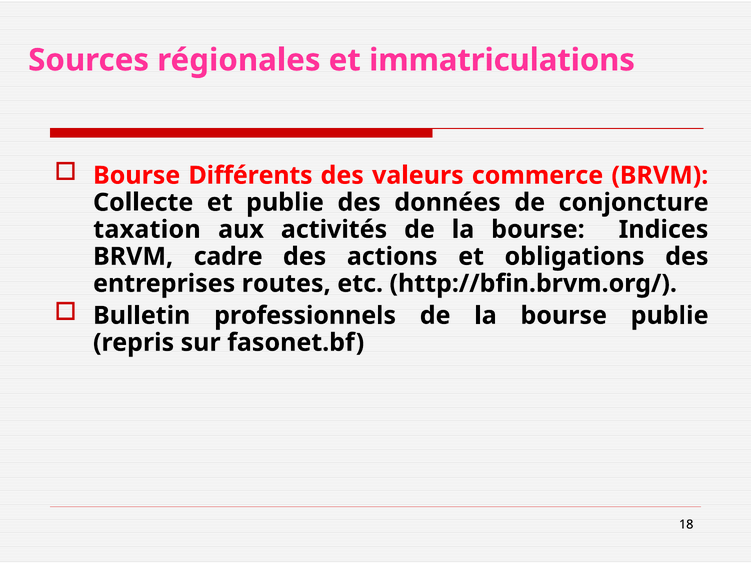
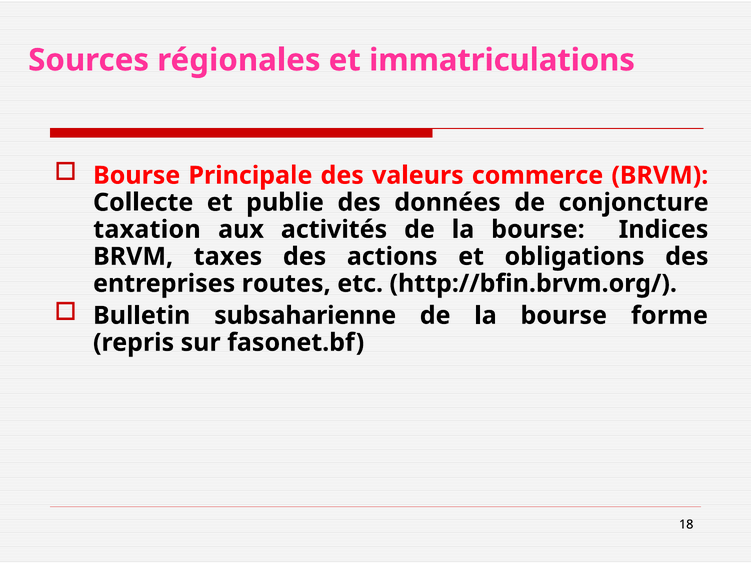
Différents: Différents -> Principale (250, 176)
cadre: cadre -> taxes (228, 257)
professionnels: professionnels -> subsaharienne (305, 316)
bourse publie: publie -> forme (669, 316)
